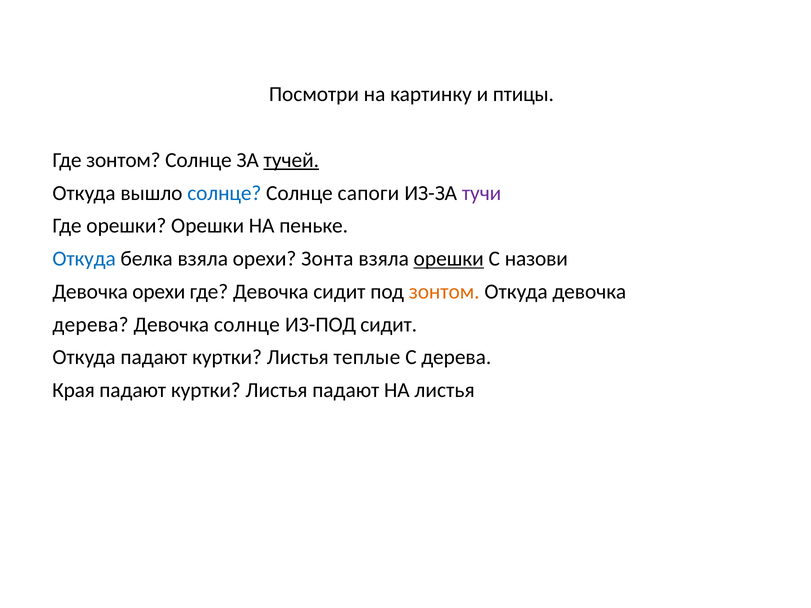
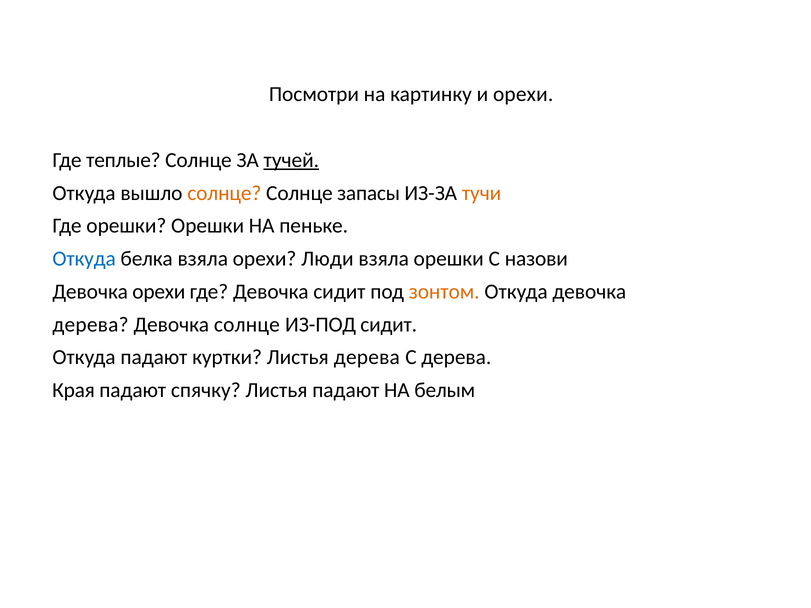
и птицы: птицы -> орехи (523, 94)
Где зонтом: зонтом -> теплые (123, 160)
солнце colour: blue -> orange (224, 193)
сапоги: сапоги -> запасы (369, 193)
тучи colour: purple -> orange (482, 193)
Зонта: Зонта -> Люди (327, 259)
орешки underline: present -> none (449, 259)
Листья теплые: теплые -> дерева (367, 358)
куртки: куртки -> спячку (206, 390)
НА листья: листья -> белым (445, 390)
